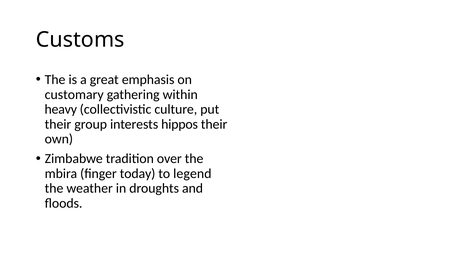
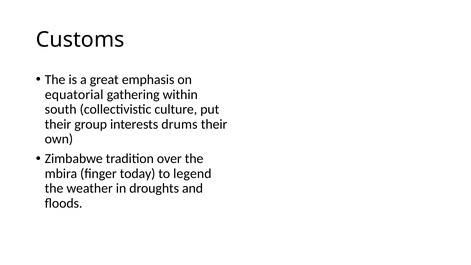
customary: customary -> equatorial (74, 94)
heavy: heavy -> south (61, 109)
hippos: hippos -> drums (179, 124)
